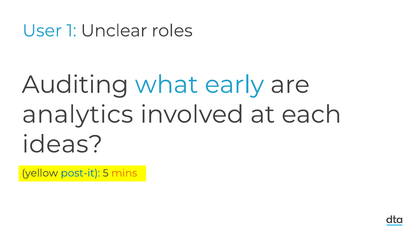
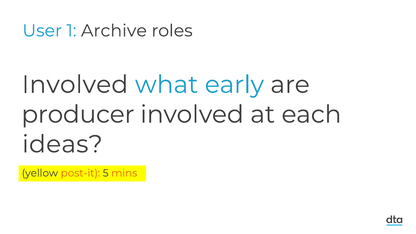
Unclear: Unclear -> Archive (114, 31)
Auditing: Auditing -> Involved (75, 85)
analytics: analytics -> producer (78, 114)
post-it colour: blue -> orange (80, 173)
